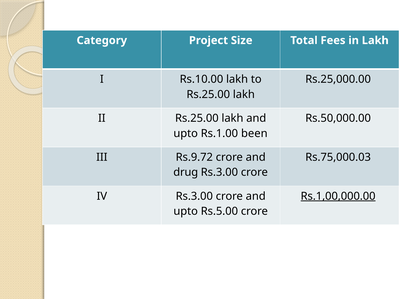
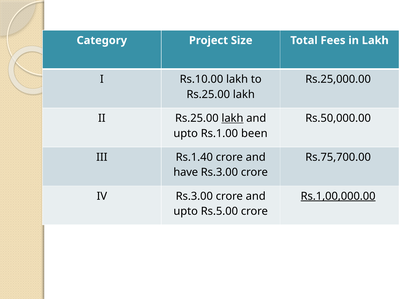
lakh underline: none -> present (232, 118)
Rs.9.72: Rs.9.72 -> Rs.1.40 (194, 157)
Rs.75,000.03: Rs.75,000.03 -> Rs.75,700.00 (338, 157)
drug: drug -> have (186, 172)
